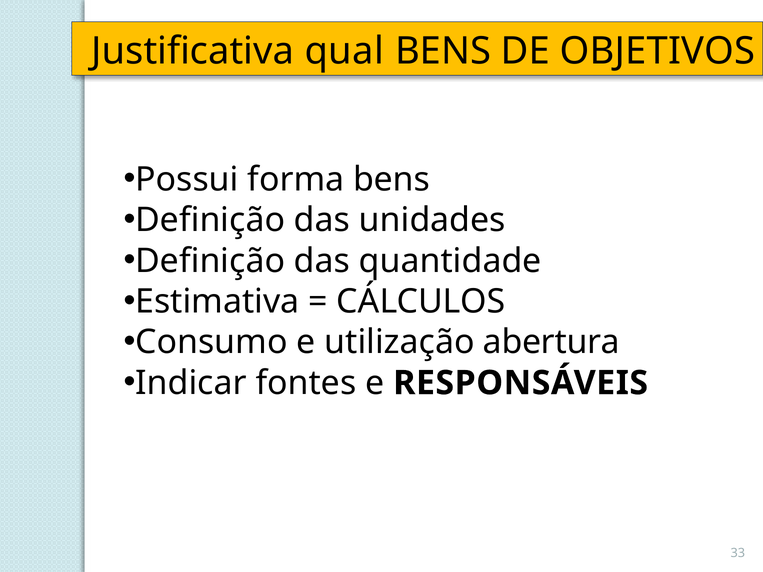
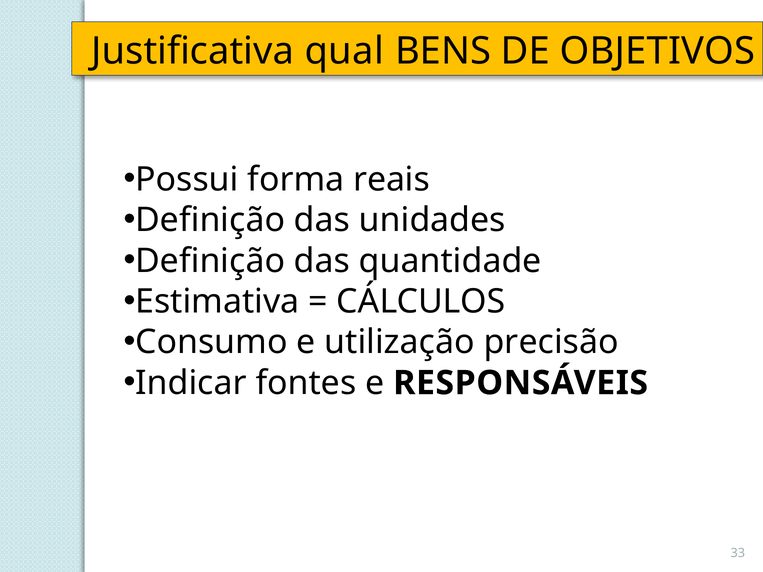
forma bens: bens -> reais (391, 180)
abertura: abertura -> precisão (551, 342)
